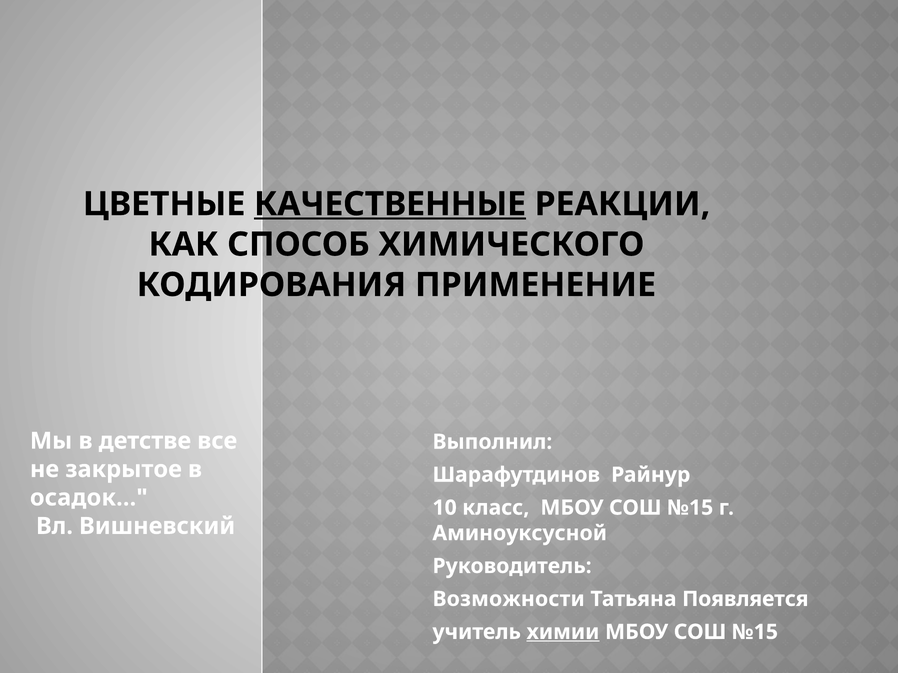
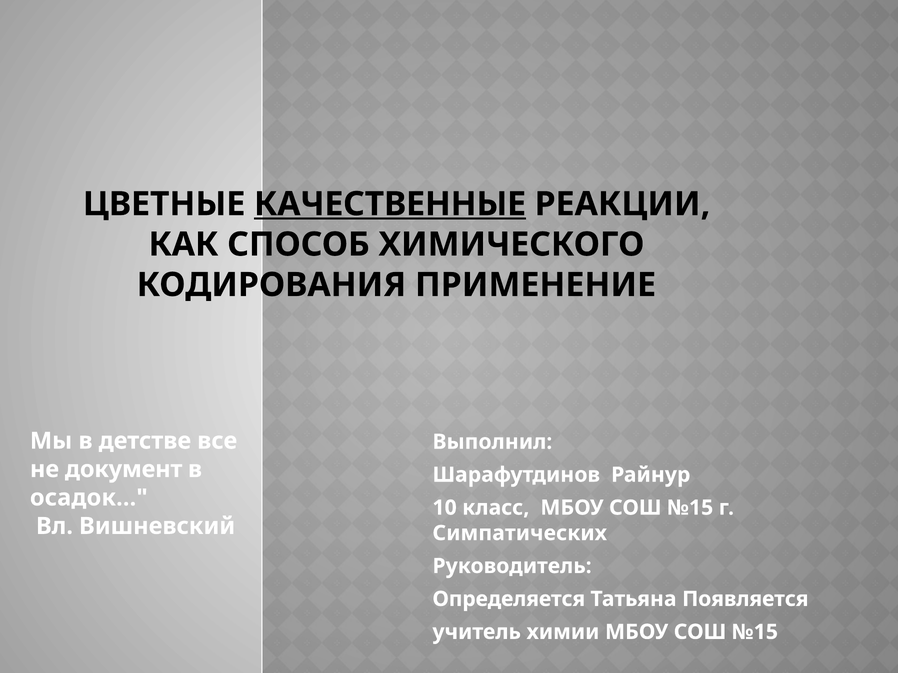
закрытое: закрытое -> документ (124, 470)
Аминоуксусной: Аминоуксусной -> Симпатических (520, 534)
Возможности: Возможности -> Определяется (509, 599)
химии underline: present -> none (563, 632)
